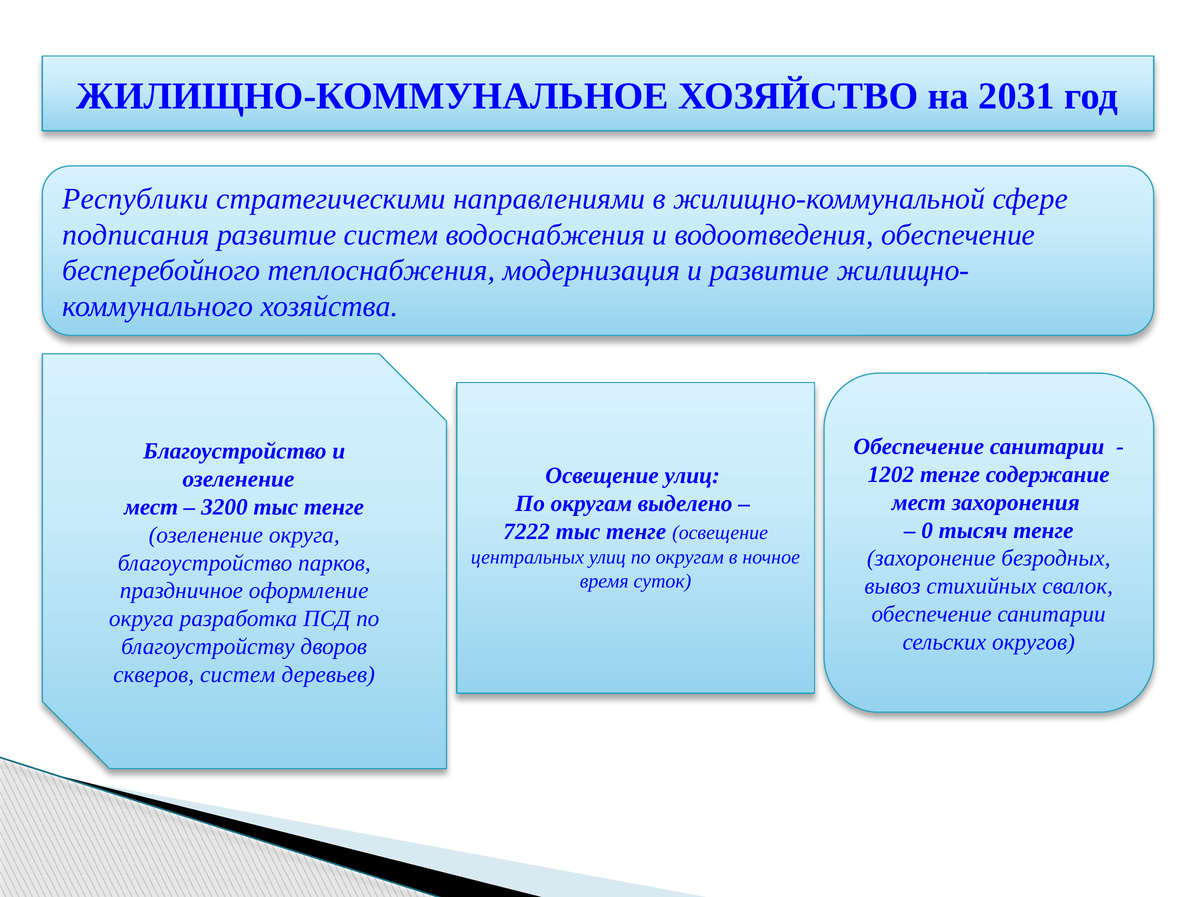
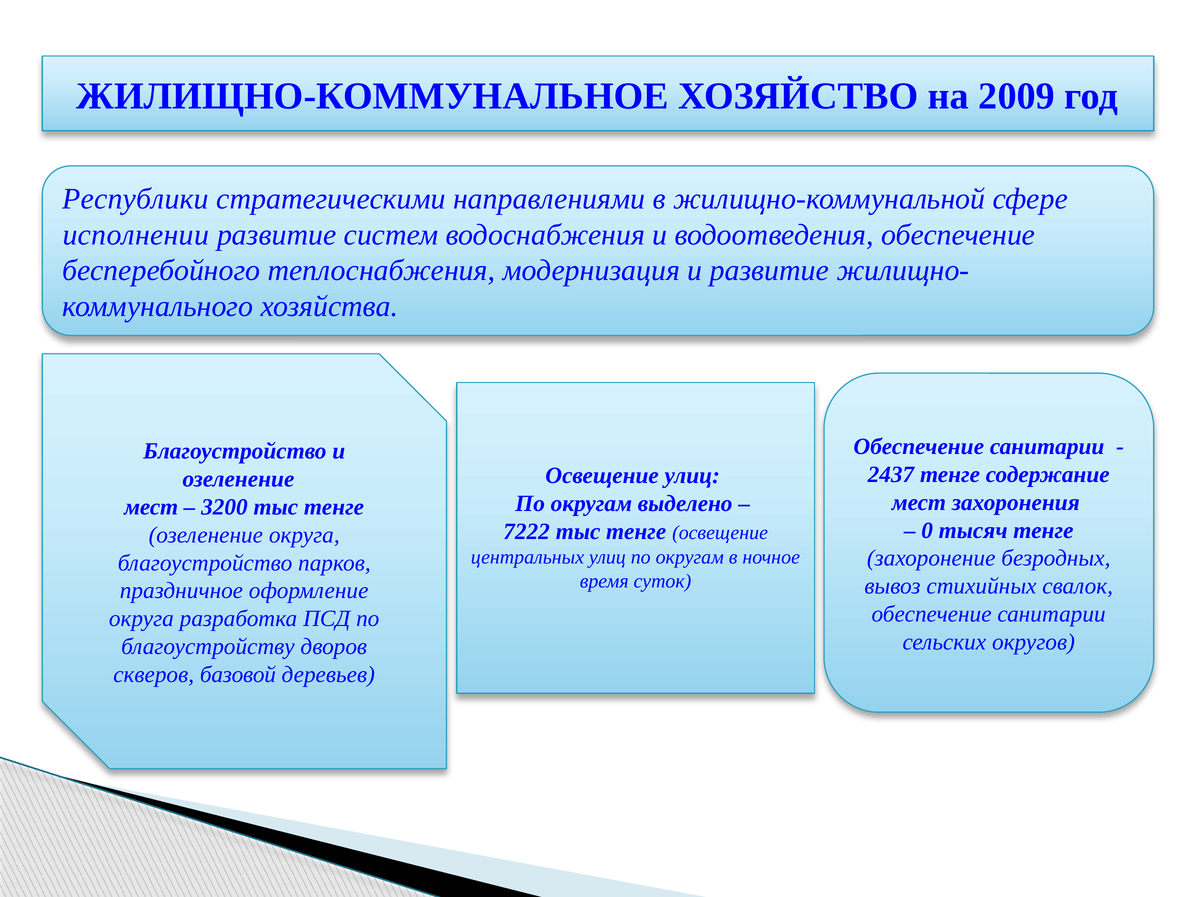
2031: 2031 -> 2009 (1017, 96)
подписания: подписания -> исполнении (136, 235)
1202: 1202 -> 2437 (891, 474)
скверов систем: систем -> базовой (238, 675)
